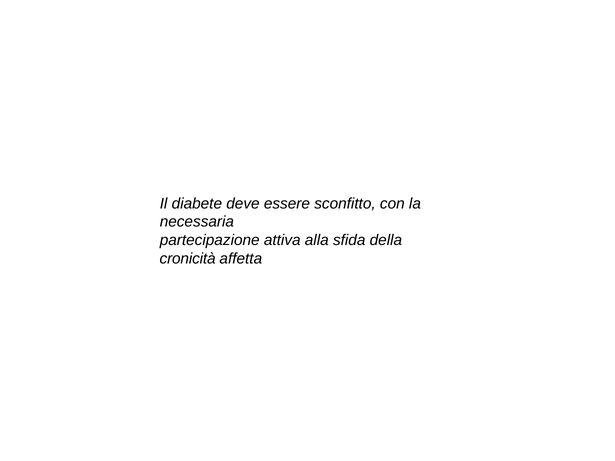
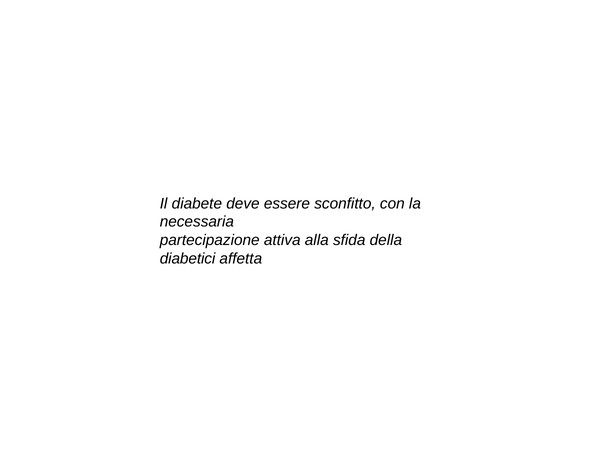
cronicità: cronicità -> diabetici (188, 259)
